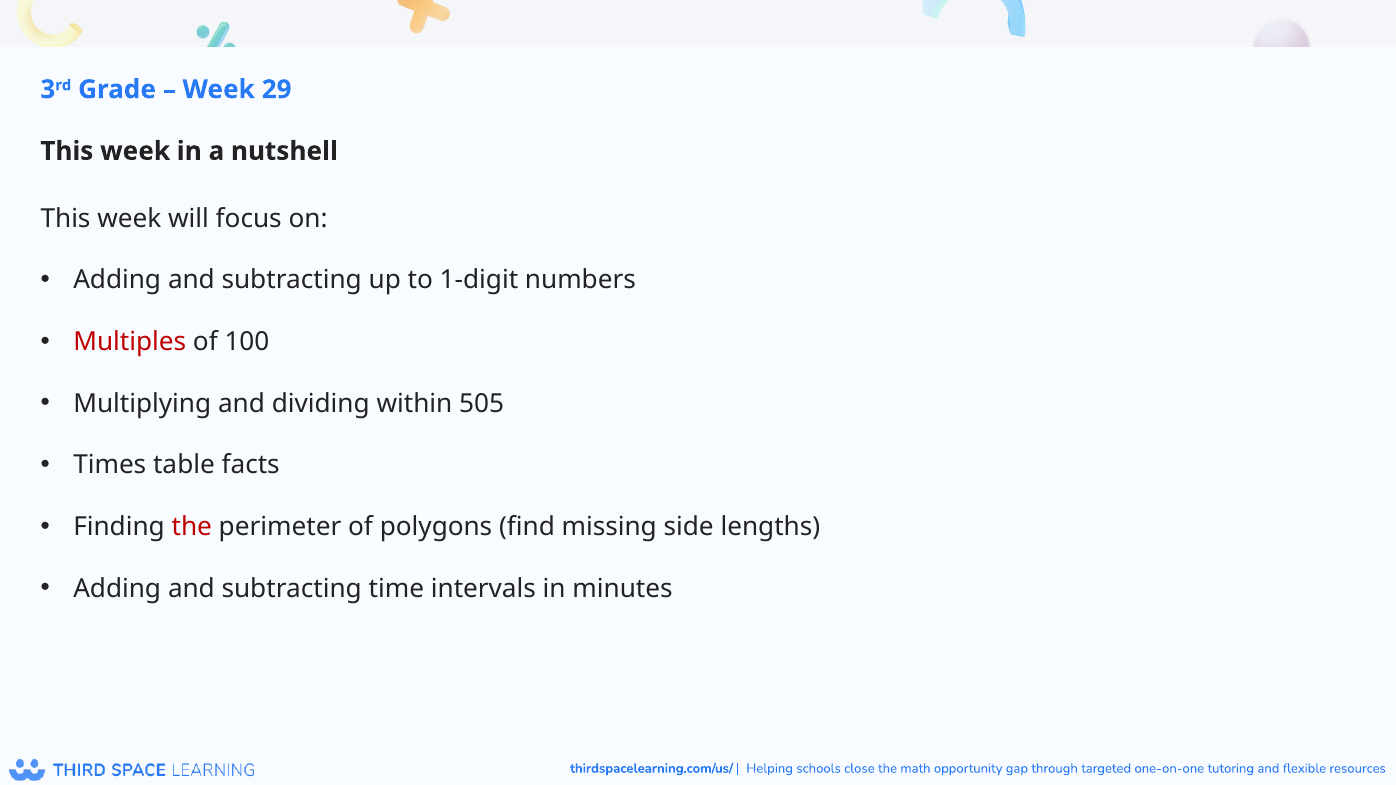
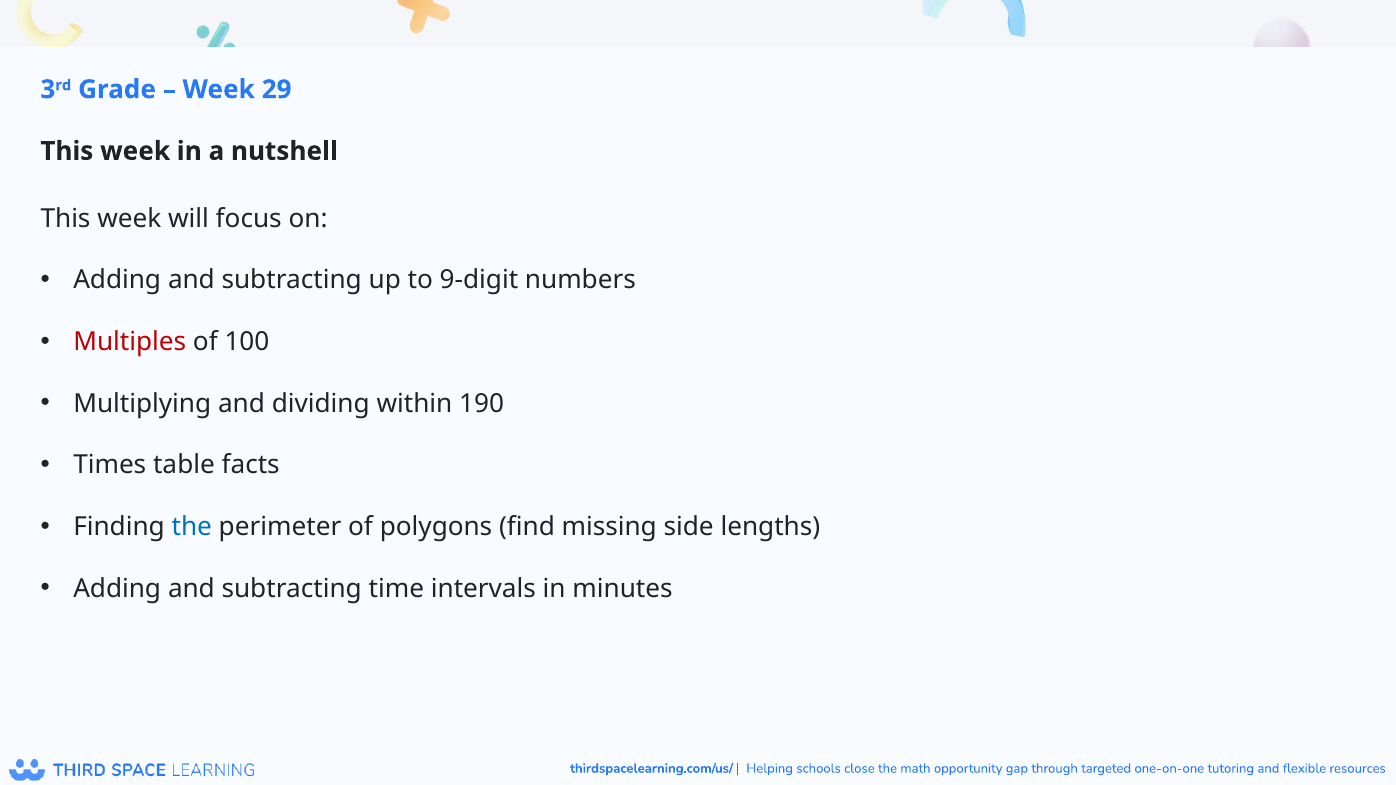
1-digit: 1-digit -> 9-digit (479, 280)
505: 505 -> 190 (482, 404)
the colour: red -> blue (192, 527)
